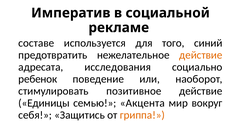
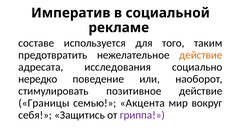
синий: синий -> таким (208, 43)
ребенок: ребенок -> нередко (38, 79)
Единицы: Единицы -> Границы (44, 103)
гриппа colour: orange -> purple (142, 115)
